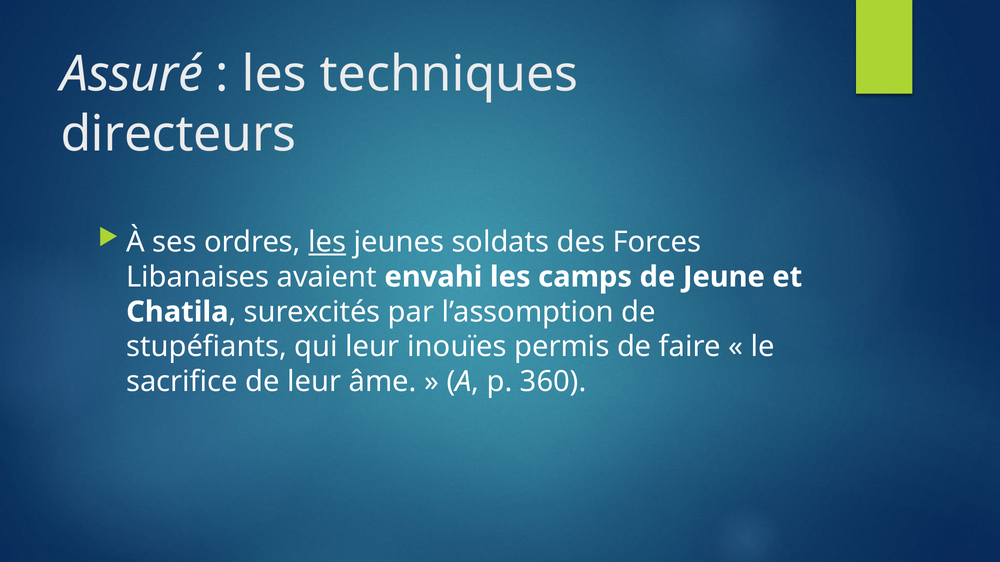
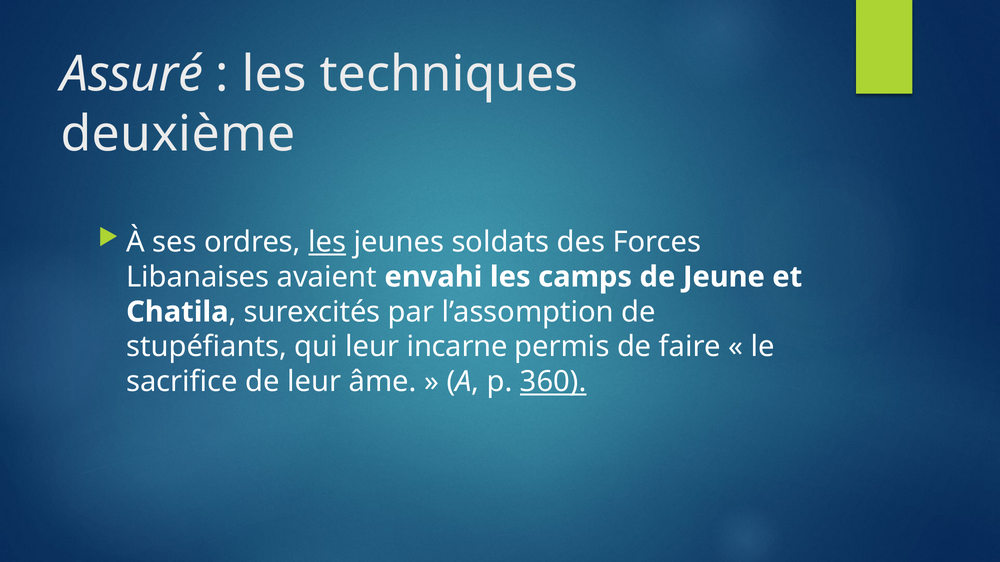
directeurs: directeurs -> deuxième (178, 134)
inouïes: inouïes -> incarne (457, 347)
360 underline: none -> present (553, 382)
